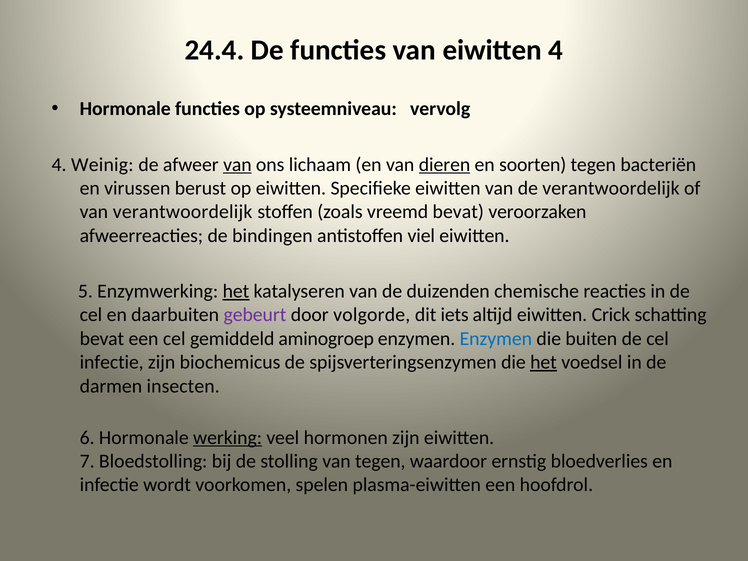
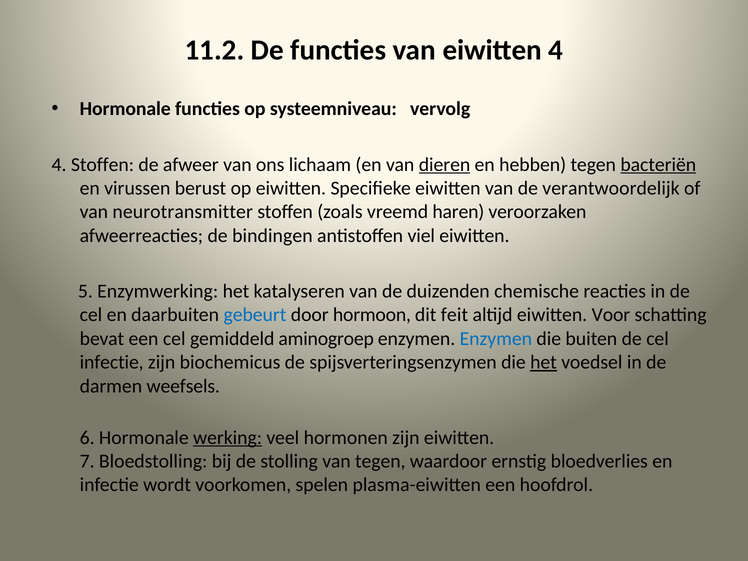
24.4: 24.4 -> 11.2 (215, 50)
4 Weinig: Weinig -> Stoffen (102, 165)
van underline: present -> none (237, 165)
soorten: soorten -> hebben (533, 165)
bacteriën underline: none -> present (658, 165)
van verantwoordelijk: verantwoordelijk -> neurotransmitter (183, 212)
vreemd bevat: bevat -> haren (458, 212)
het underline: present -> none (236, 291)
gebeurt colour: purple -> blue (255, 315)
volgorde: volgorde -> hormoon (372, 315)
iets: iets -> feit (454, 315)
Crick: Crick -> Voor (611, 315)
insecten: insecten -> weefsels (183, 386)
